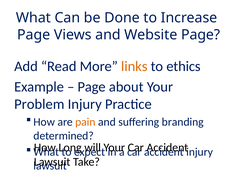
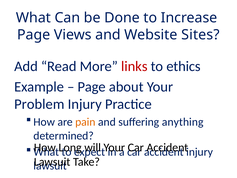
Website Page: Page -> Sites (200, 35)
links colour: orange -> red (134, 66)
branding: branding -> anything (183, 122)
